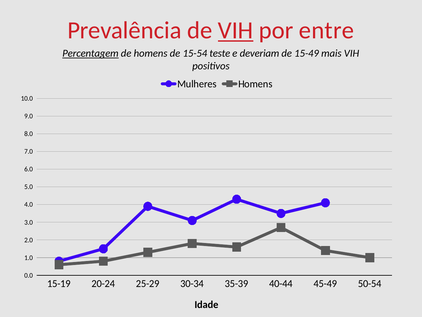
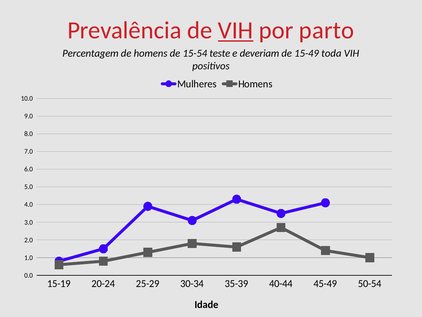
entre: entre -> parto (327, 30)
Percentagem underline: present -> none (90, 53)
mais: mais -> toda (331, 53)
